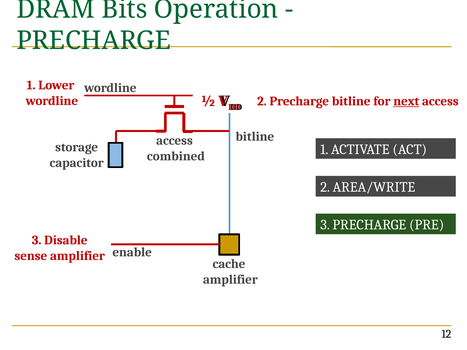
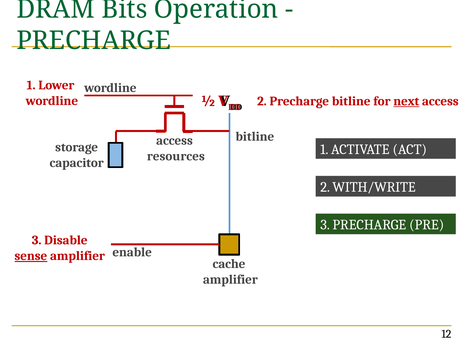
combined: combined -> resources (176, 156)
AREA/WRITE: AREA/WRITE -> WITH/WRITE (374, 187)
sense underline: none -> present (31, 256)
